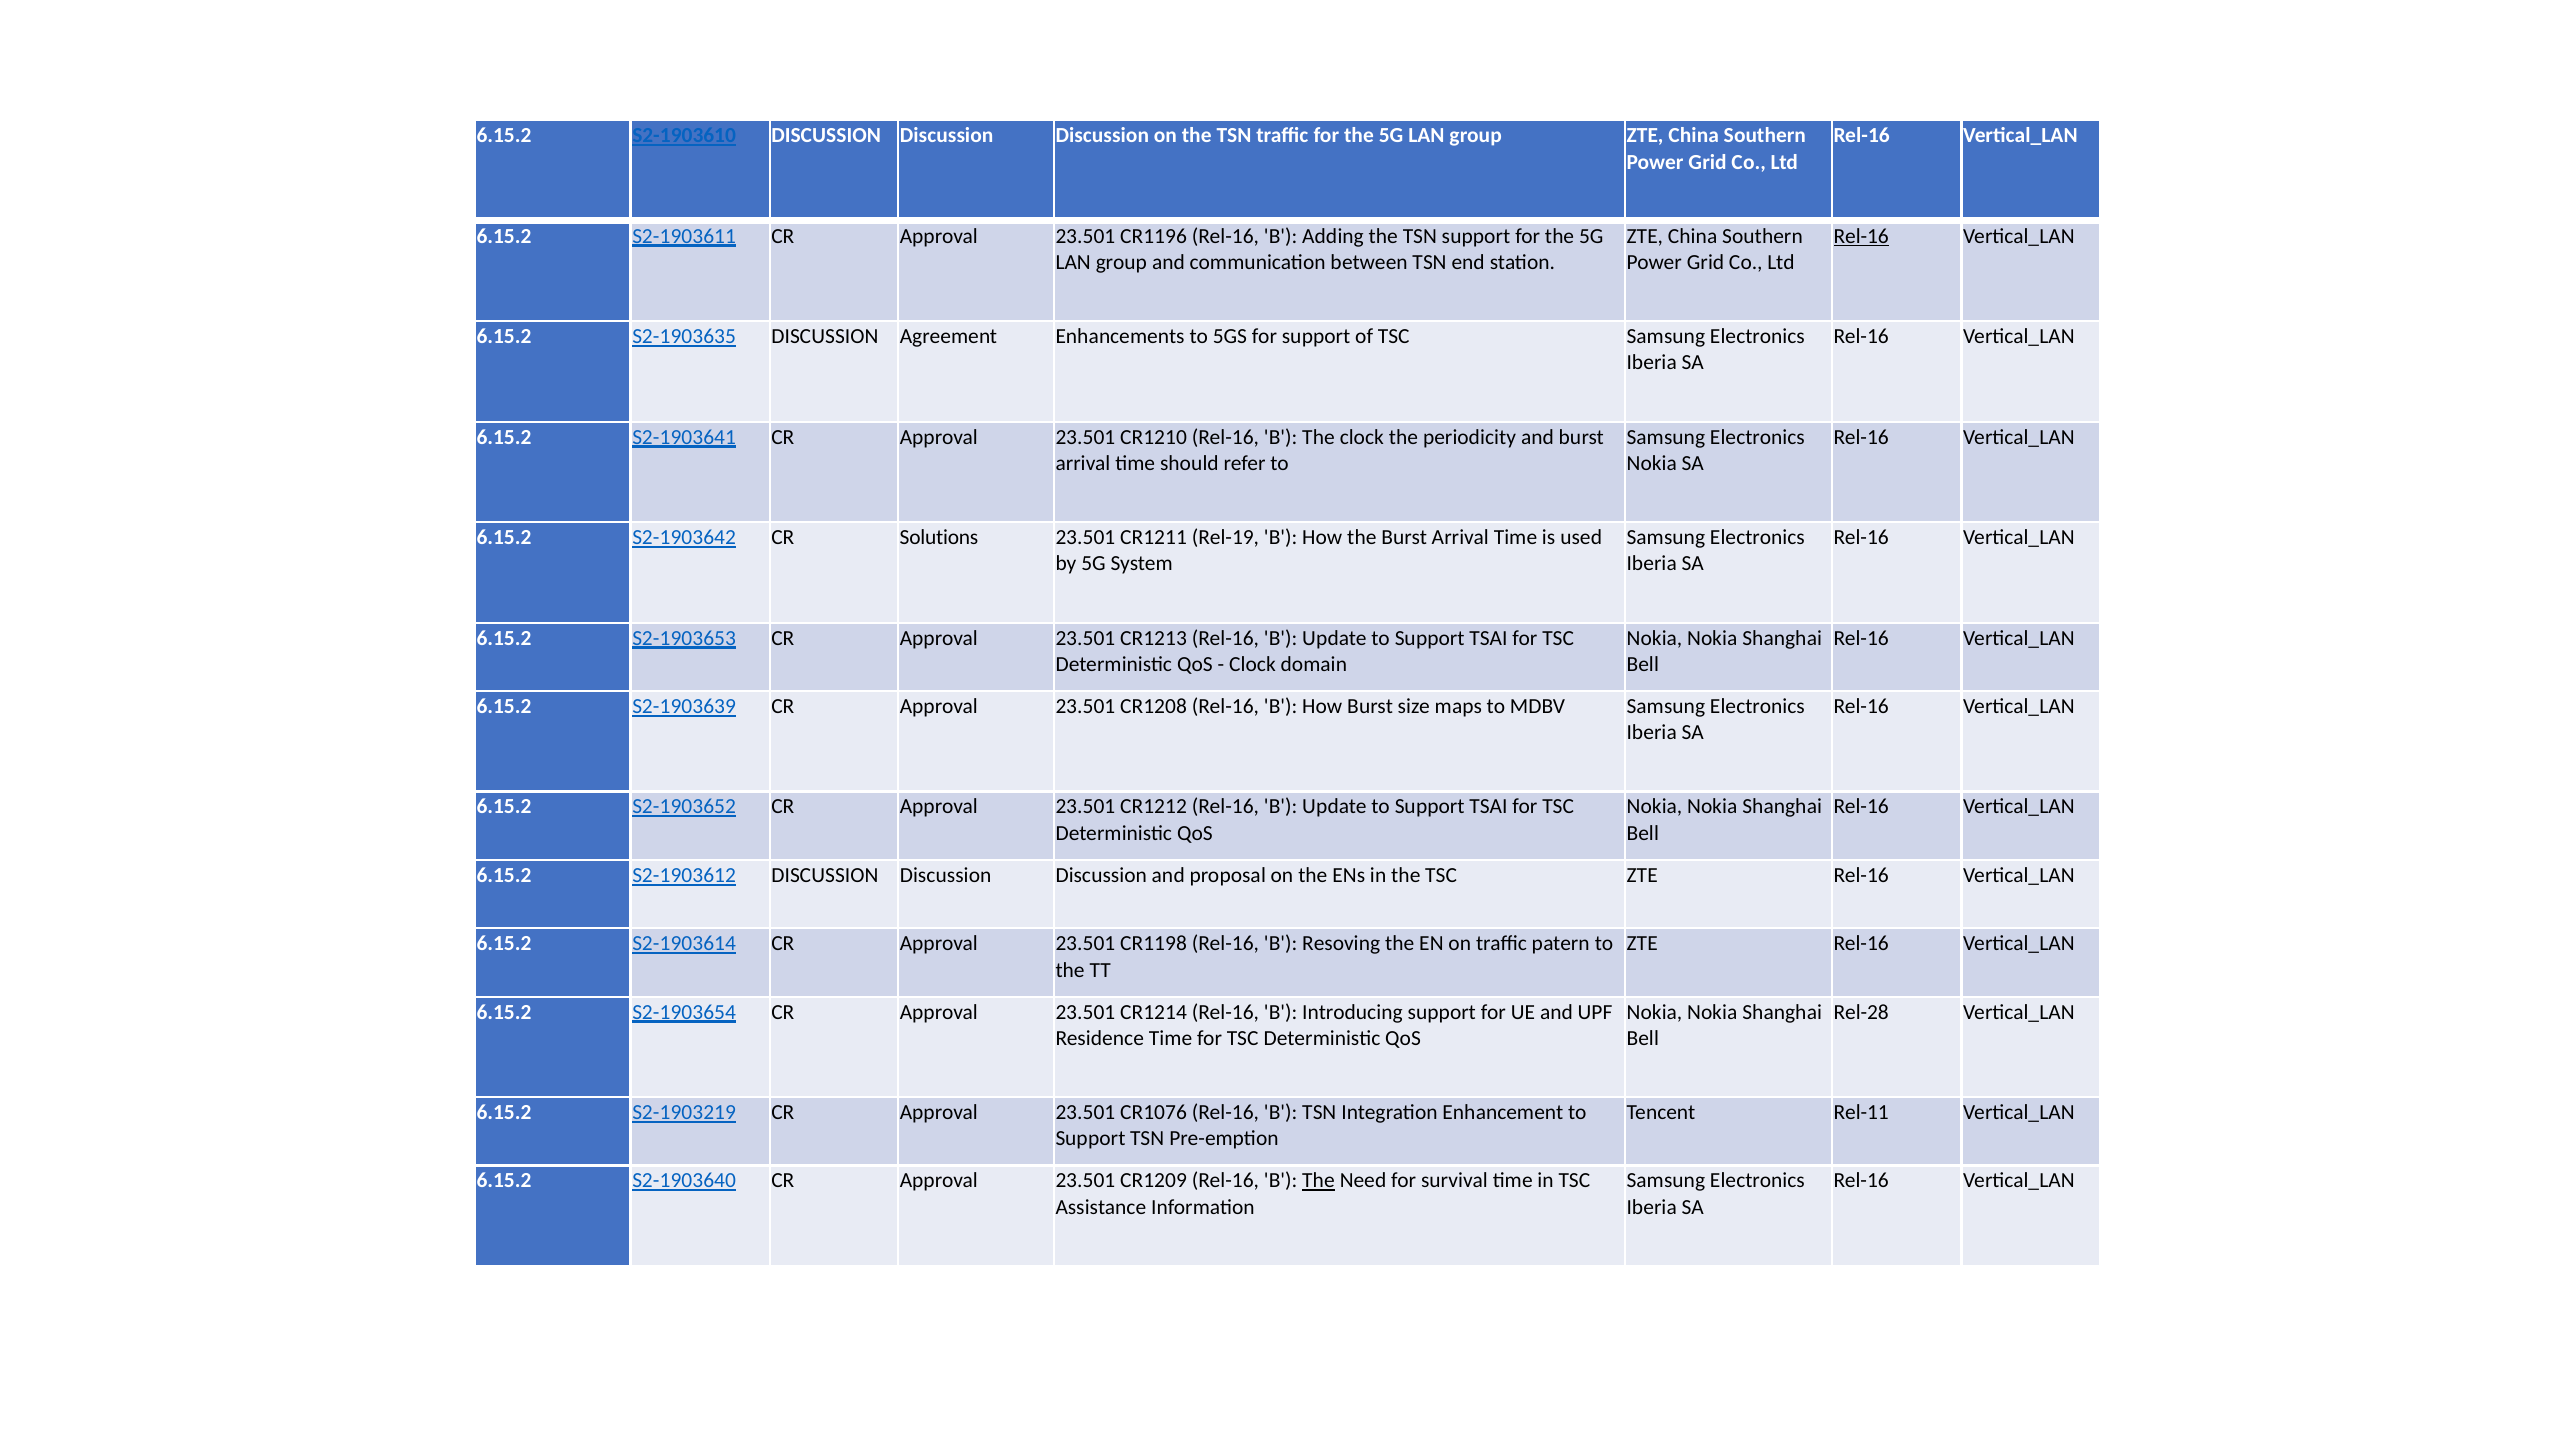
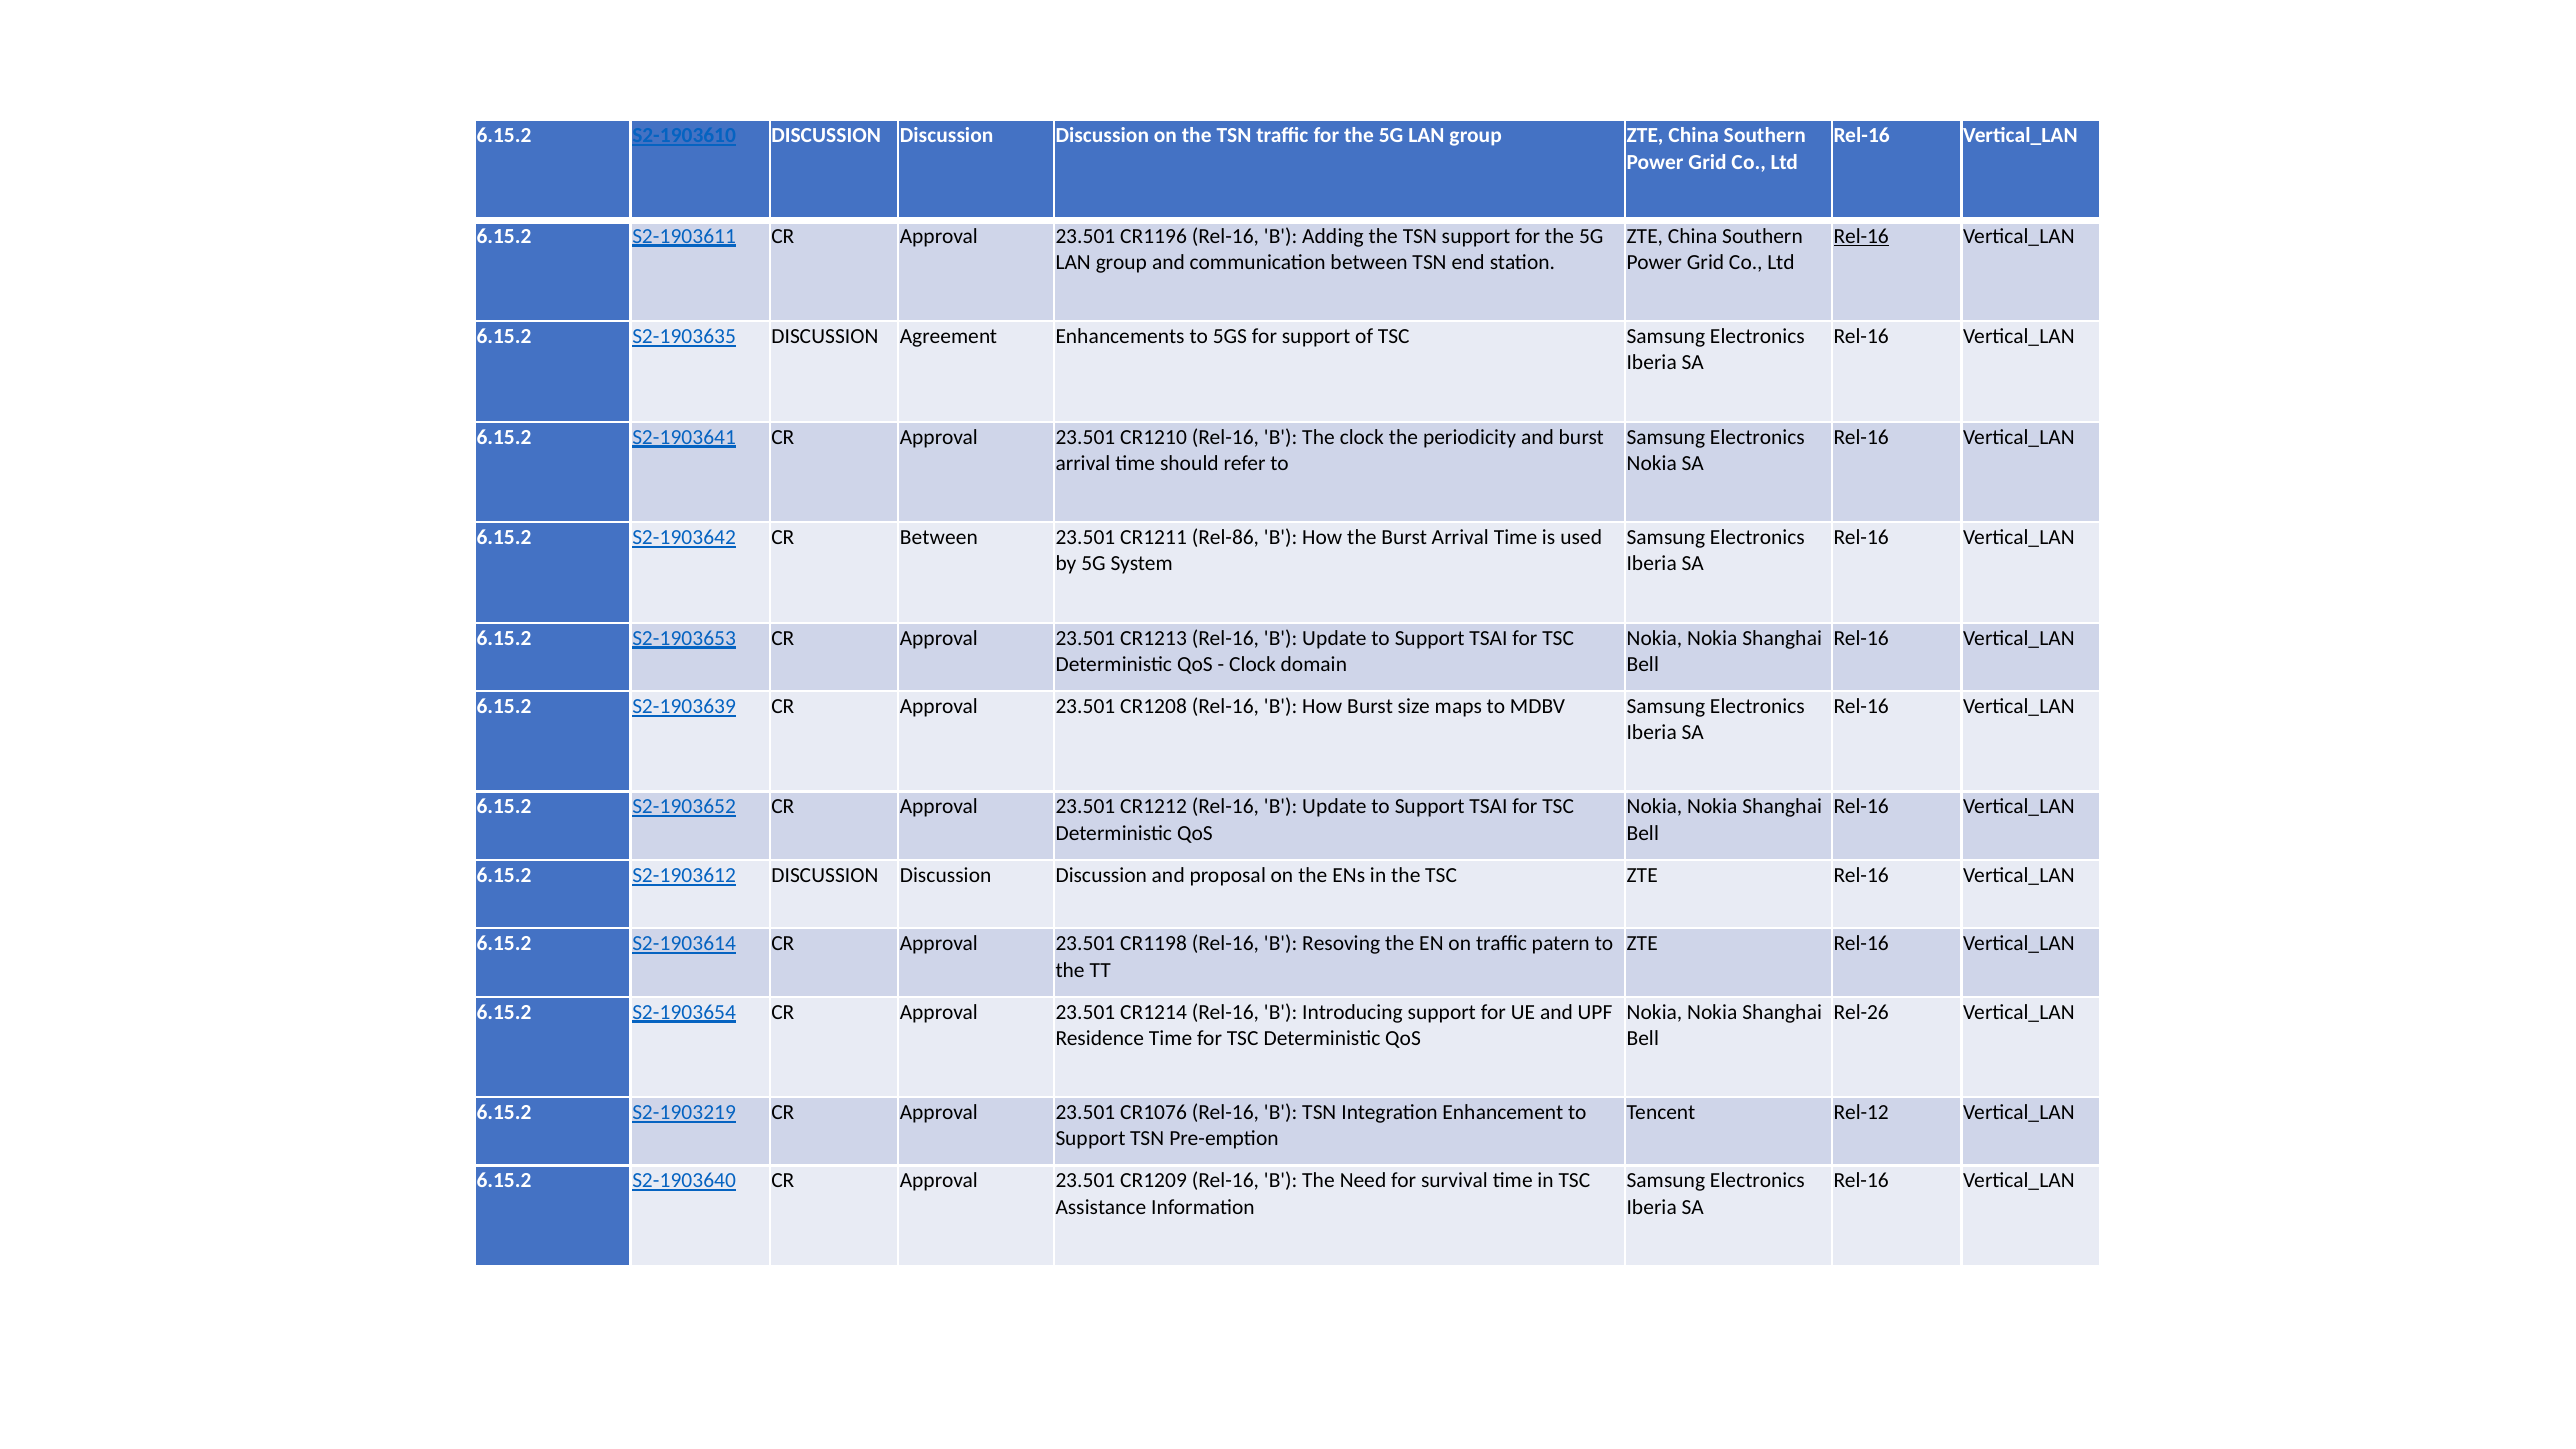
CR Solutions: Solutions -> Between (939, 537)
Rel-19: Rel-19 -> Rel-86 (1225, 537)
Rel-28: Rel-28 -> Rel-26 (1861, 1012)
Rel-11: Rel-11 -> Rel-12 (1861, 1112)
The underline: present -> none (1318, 1181)
